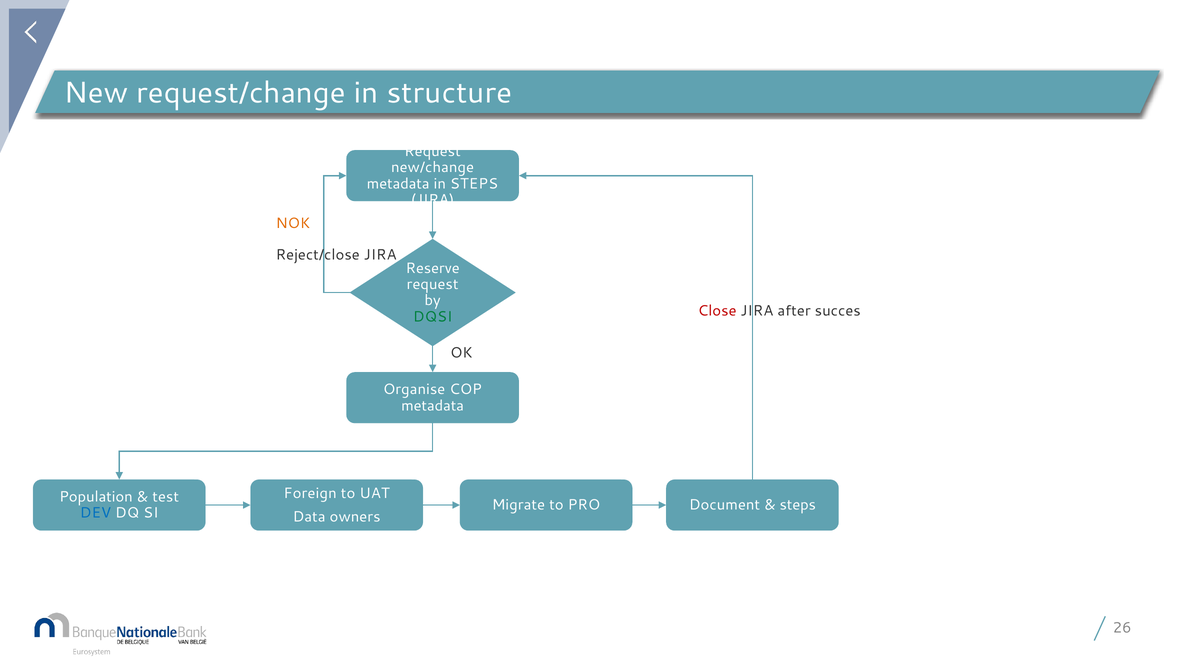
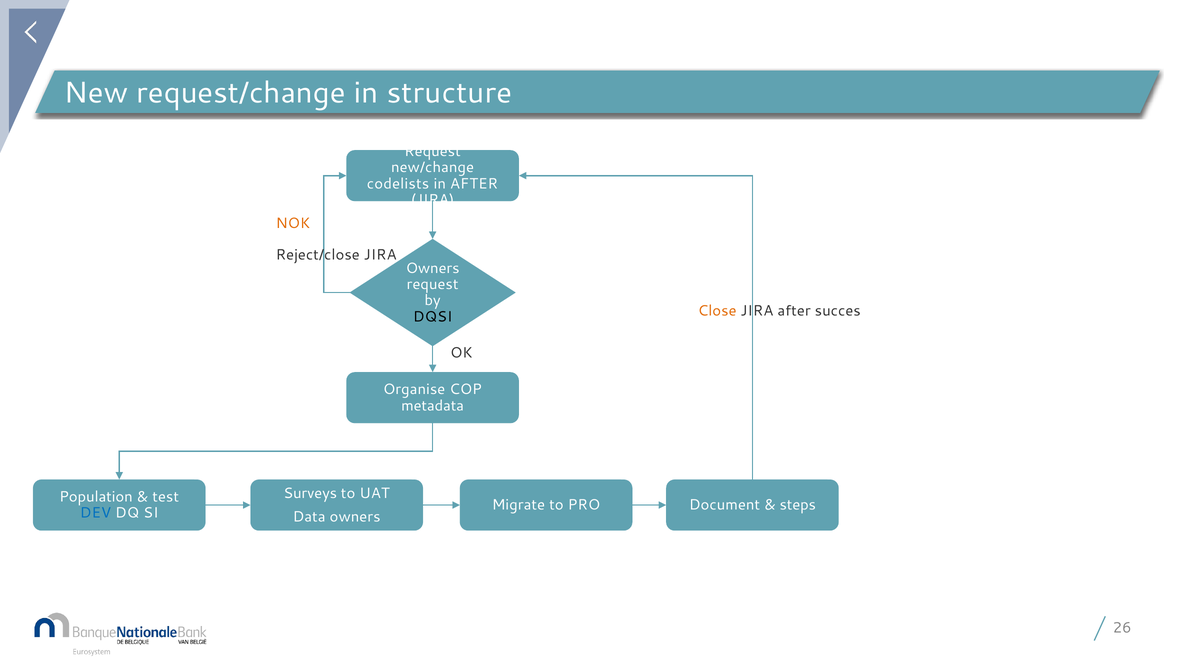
metadata: metadata -> codelists (398, 184)
in STEPS: STEPS -> AFTER (474, 184)
Reserve: Reserve -> Owners (433, 268)
Close colour: red -> orange (717, 311)
DQSI colour: green -> black (433, 317)
Foreign: Foreign -> Surveys (310, 493)
